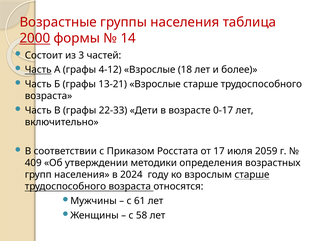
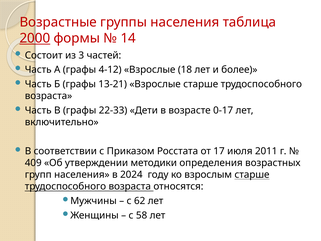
Часть underline: present -> none (38, 70)
2059: 2059 -> 2011 (266, 151)
61: 61 -> 62 (140, 201)
